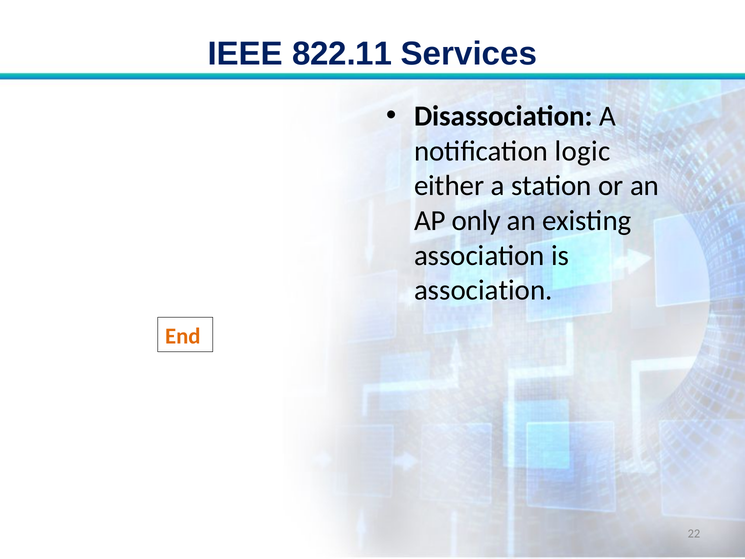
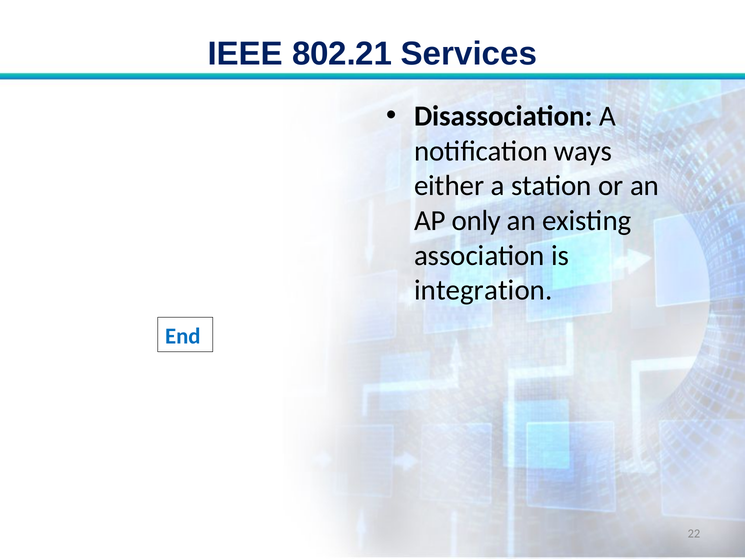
822.11: 822.11 -> 802.21 (342, 54)
logic: logic -> ways (583, 151)
association: association -> integration (483, 290)
End colour: orange -> blue (183, 336)
